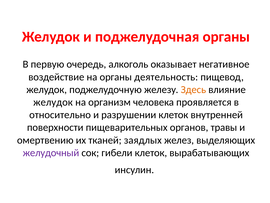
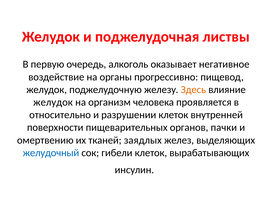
поджелудочная органы: органы -> листвы (226, 37)
деятельность: деятельность -> прогрессивно (166, 77)
травы: травы -> пачки (224, 127)
желудочный colour: purple -> blue (51, 152)
